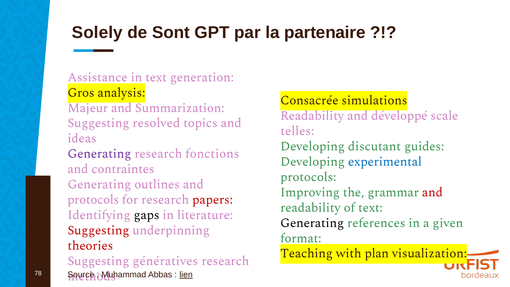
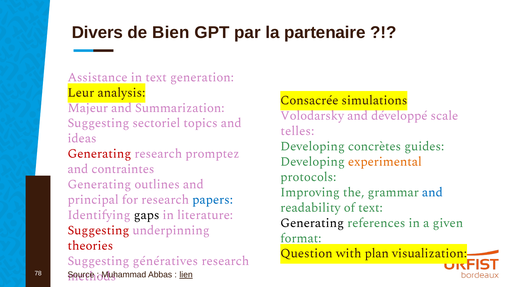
Solely: Solely -> Divers (97, 32)
Sont: Sont -> Bien (171, 32)
Gros: Gros -> Leur (81, 92)
Readability: Readability -> Volodarsky (312, 116)
resolved: resolved -> sectoriel (156, 123)
discutant: discutant -> concrètes (375, 146)
Generating colour: purple -> red (99, 154)
fonctions: fonctions -> promptez (212, 154)
experimental colour: blue -> orange (385, 162)
and colour: red -> blue (432, 192)
protocols: protocols -> principal (93, 200)
papers colour: red -> blue (213, 200)
Teaching: Teaching -> Question (306, 253)
